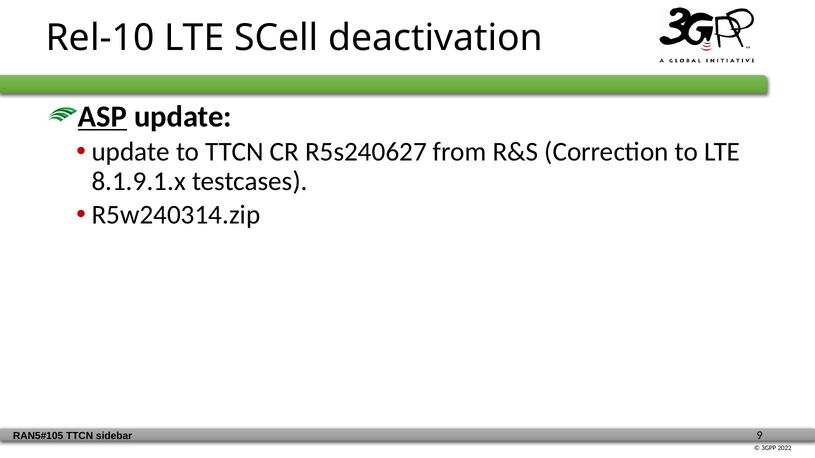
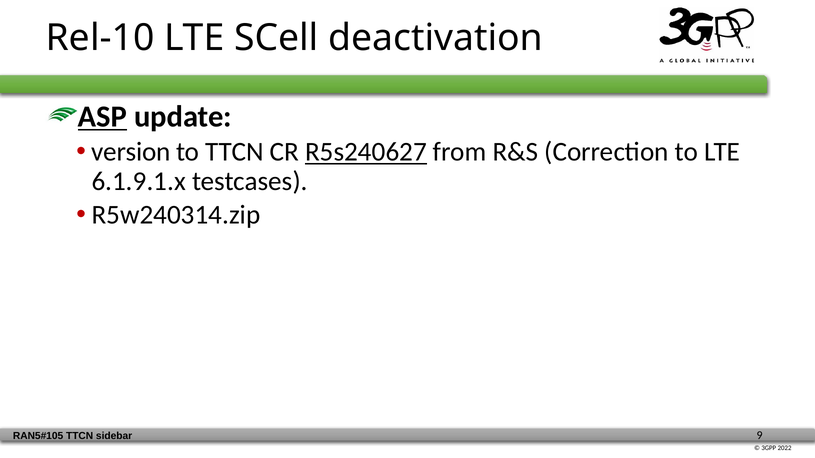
update: update -> version (131, 152)
R5s240627 underline: none -> present (366, 152)
8.1.9.1.x: 8.1.9.1.x -> 6.1.9.1.x (139, 182)
